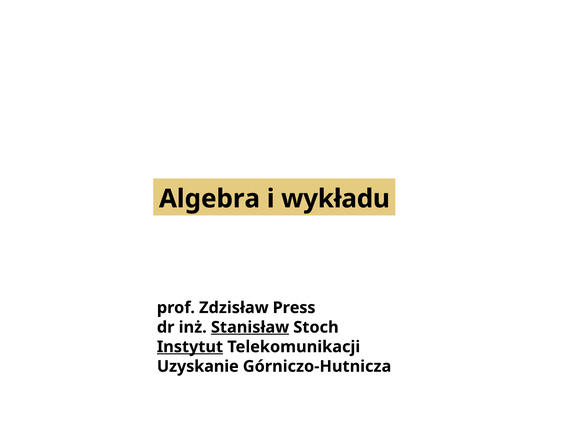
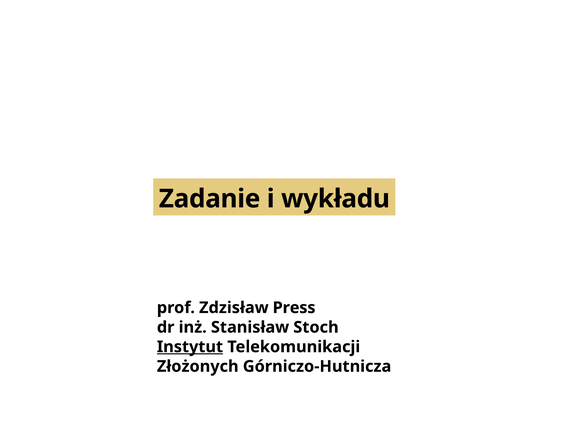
Algebra: Algebra -> Zadanie (210, 199)
Stanisław underline: present -> none (250, 327)
Uzyskanie: Uzyskanie -> Złożonych (198, 366)
